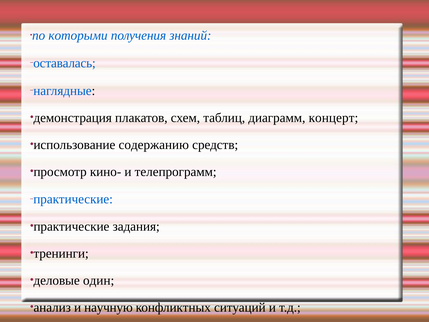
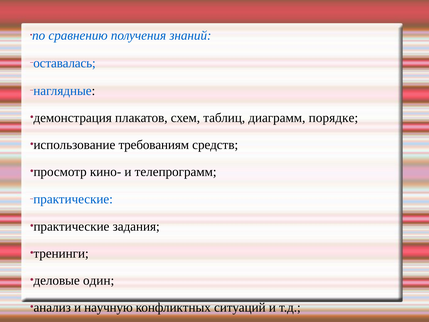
которыми: которыми -> сравнению (78, 36)
концерт: концерт -> порядке (333, 118)
содержанию: содержанию -> требованиям (154, 145)
